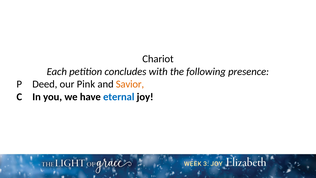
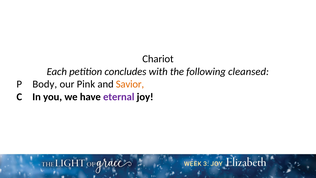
presence: presence -> cleansed (249, 71)
Deed: Deed -> Body (45, 84)
eternal colour: blue -> purple (119, 97)
